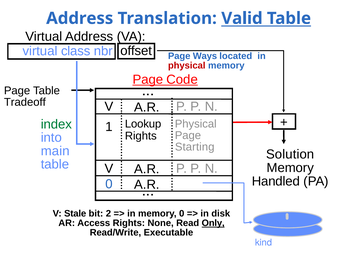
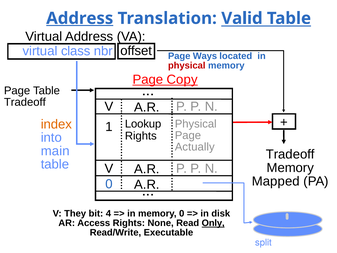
Address underline: none -> present (80, 18)
Code: Code -> Copy (182, 79)
index colour: green -> orange (56, 124)
Starting: Starting -> Actually (195, 147)
Solution: Solution -> Tradeoff (290, 154)
Handled: Handled -> Mapped (276, 181)
Stale: Stale -> They (75, 213)
2: 2 -> 4 (108, 213)
kind: kind -> split (264, 242)
